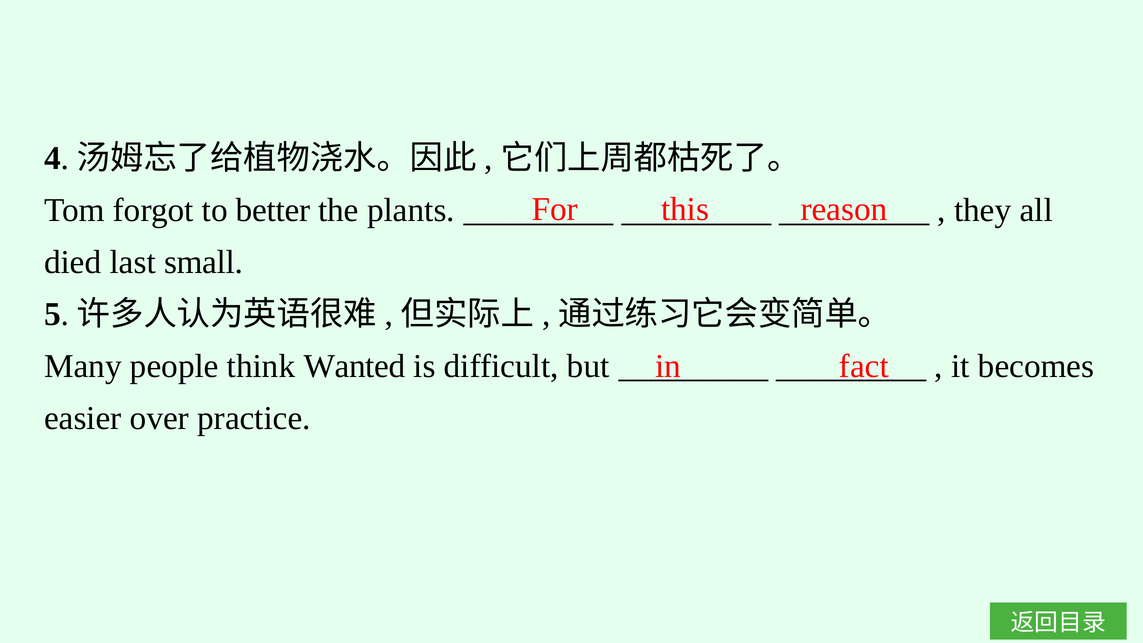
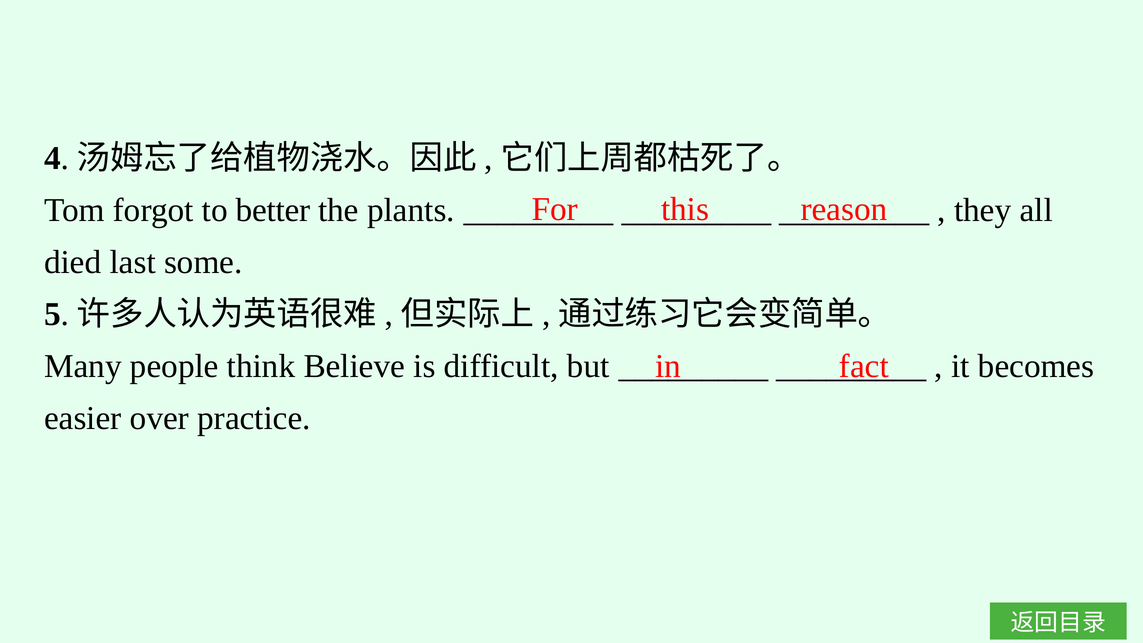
small: small -> some (203, 262)
Wanted: Wanted -> Believe (354, 366)
